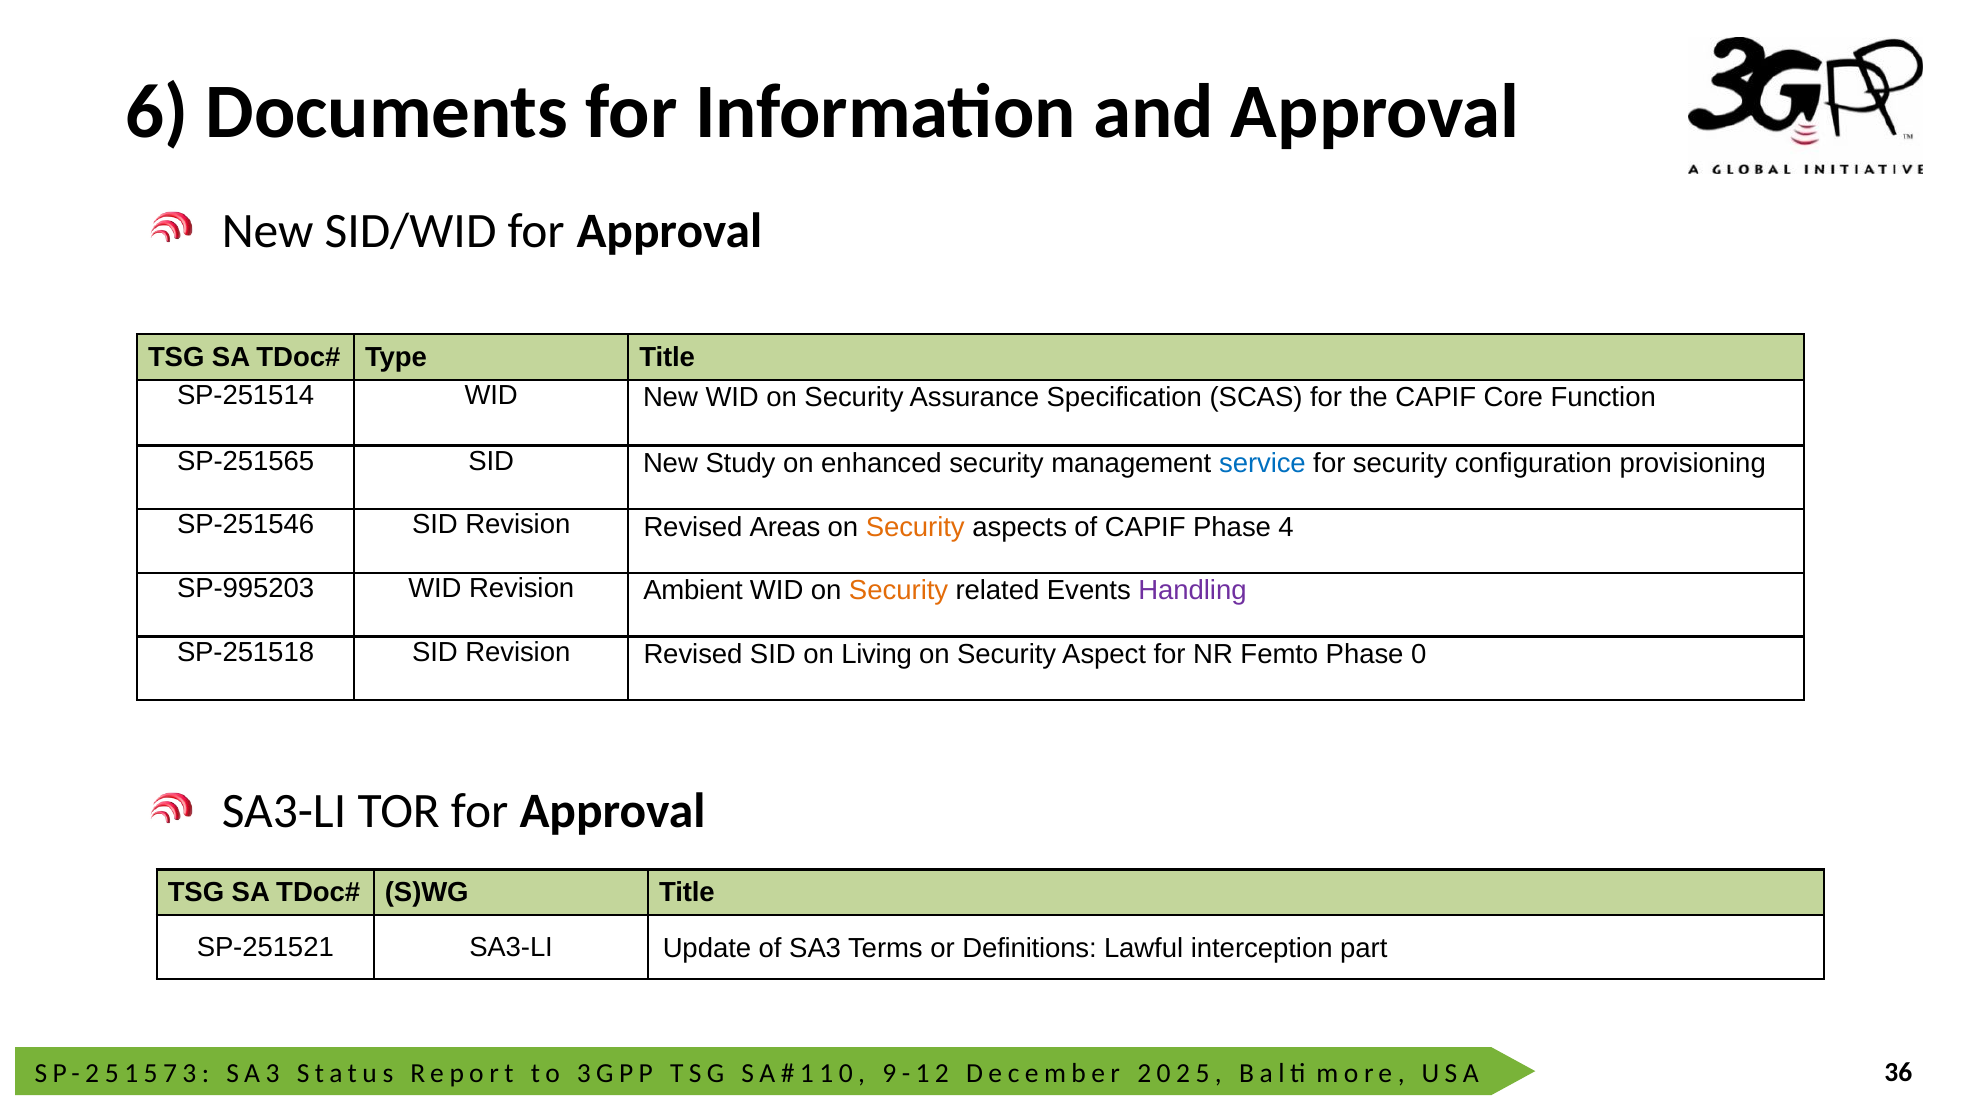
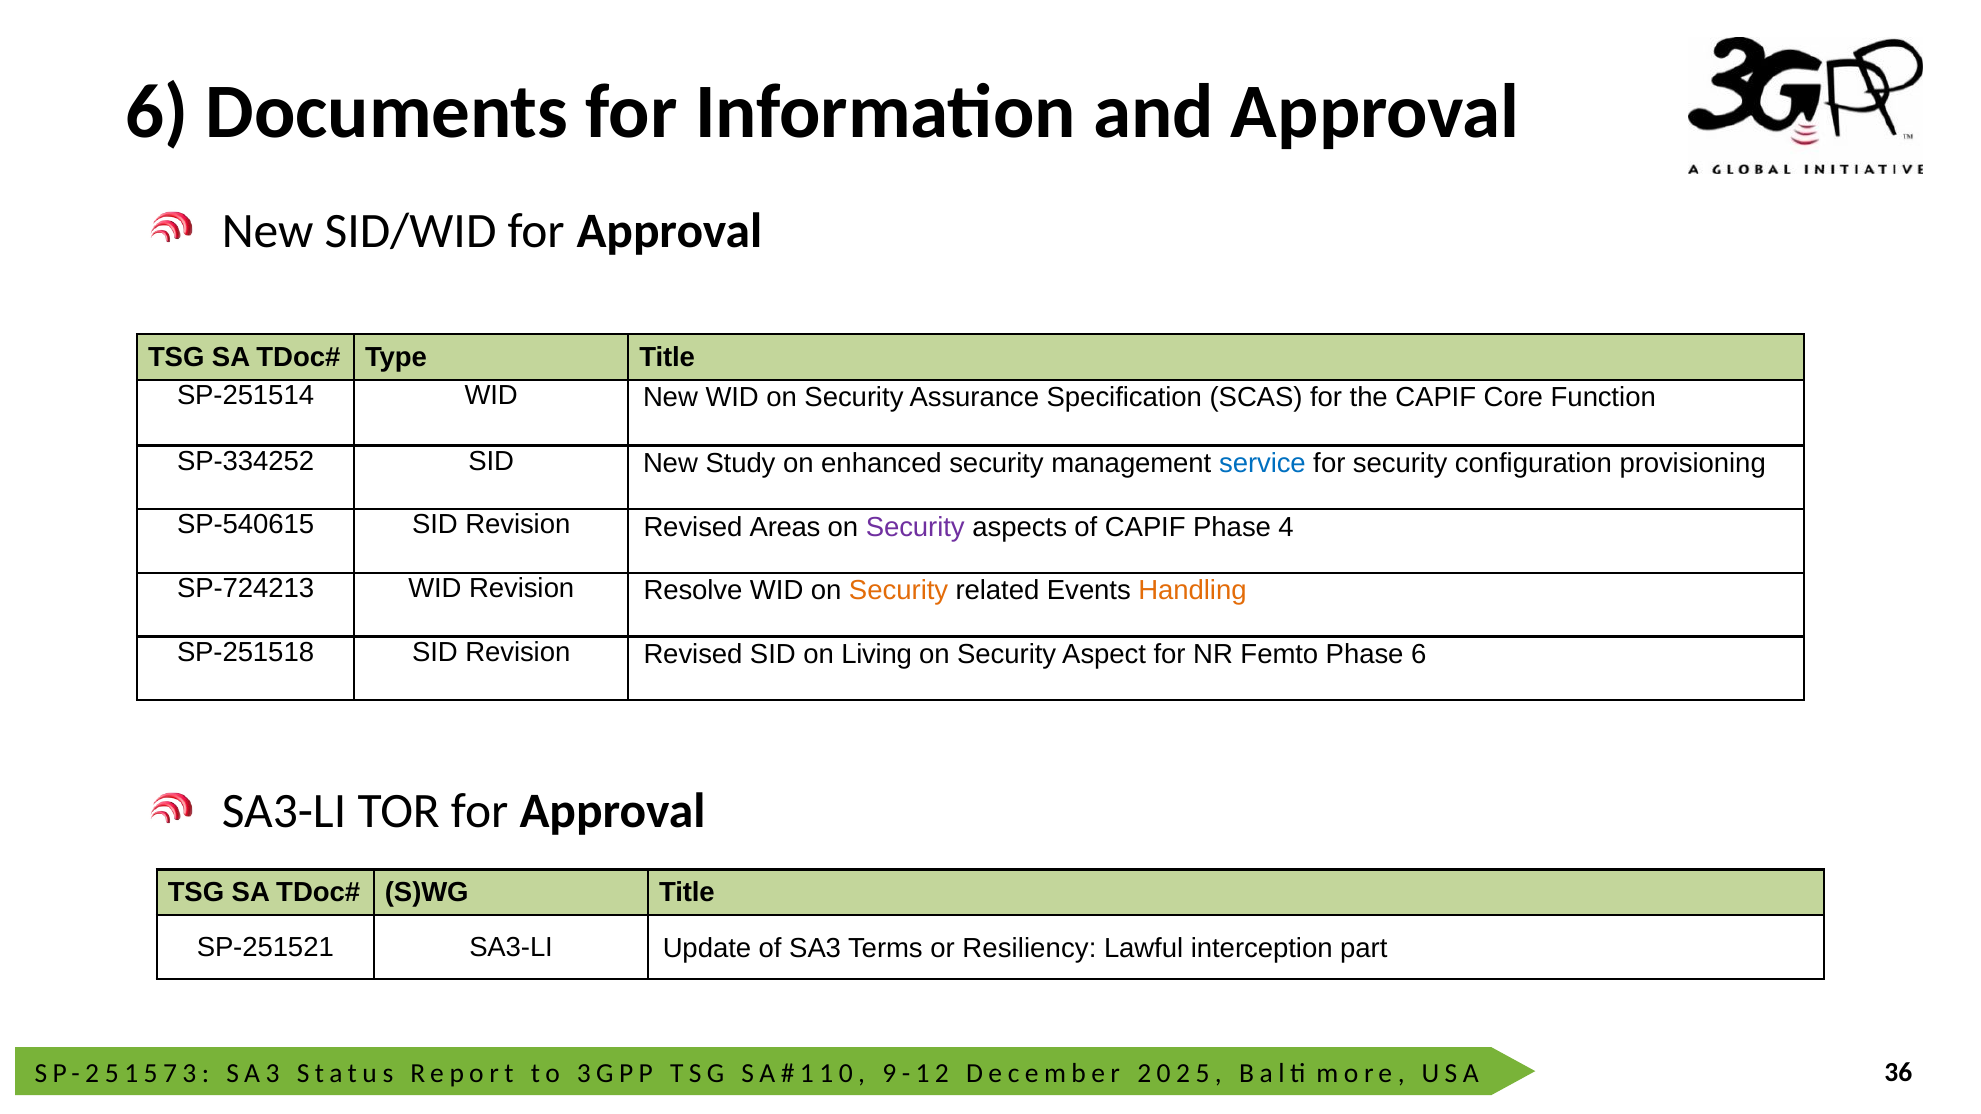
SP-251565: SP-251565 -> SP-334252 (246, 461)
SP-251546: SP-251546 -> SP-540615 (246, 525)
Security colour: orange -> purple (915, 527)
SP-995203: SP-995203 -> SP-724213 (246, 589)
Ambient: Ambient -> Resolve (693, 591)
Handling colour: purple -> orange (1193, 591)
Phase 0: 0 -> 6 (1419, 654)
Definitions: Definitions -> Resiliency (1029, 949)
